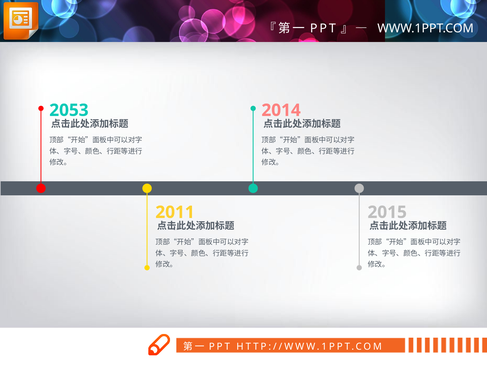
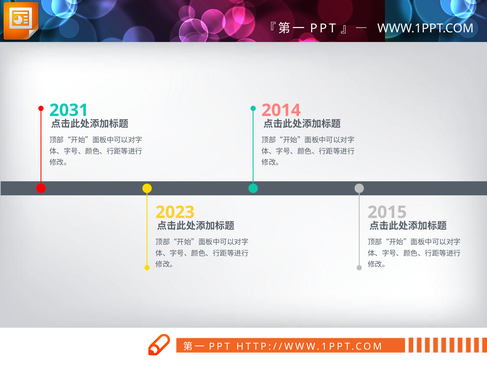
2053: 2053 -> 2031 (69, 110)
2011: 2011 -> 2023 (175, 212)
